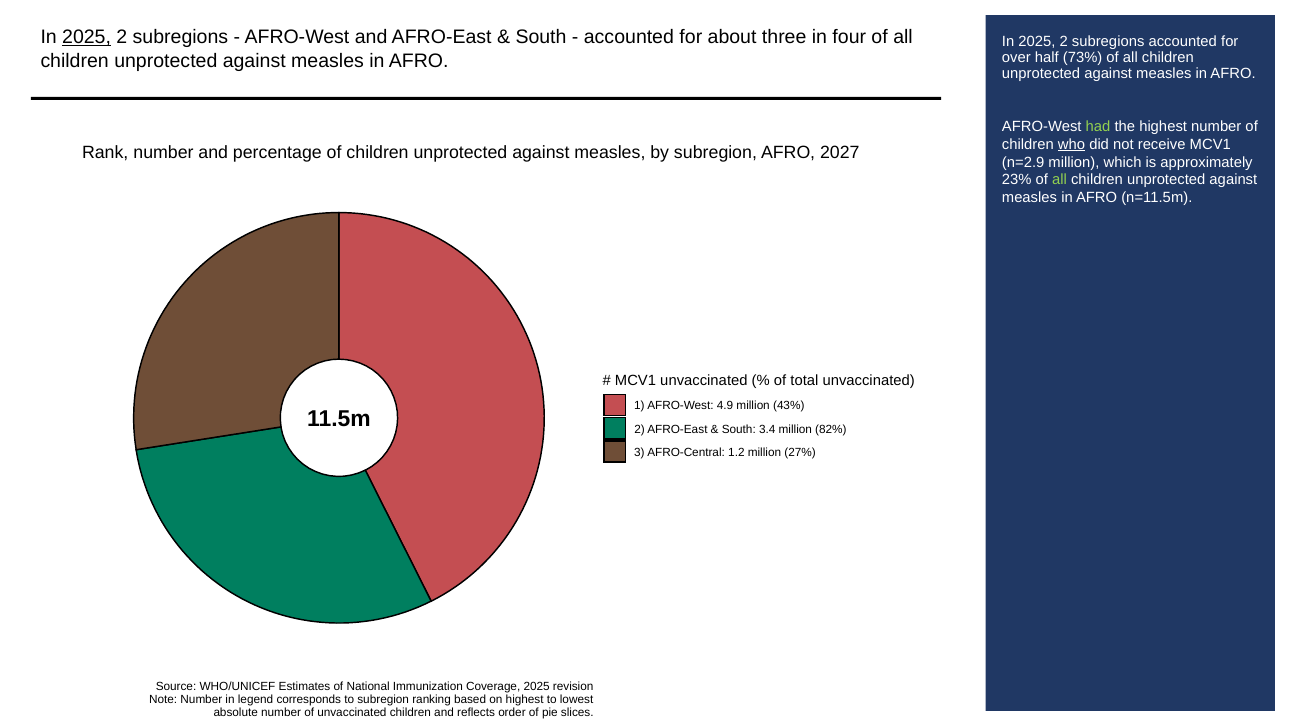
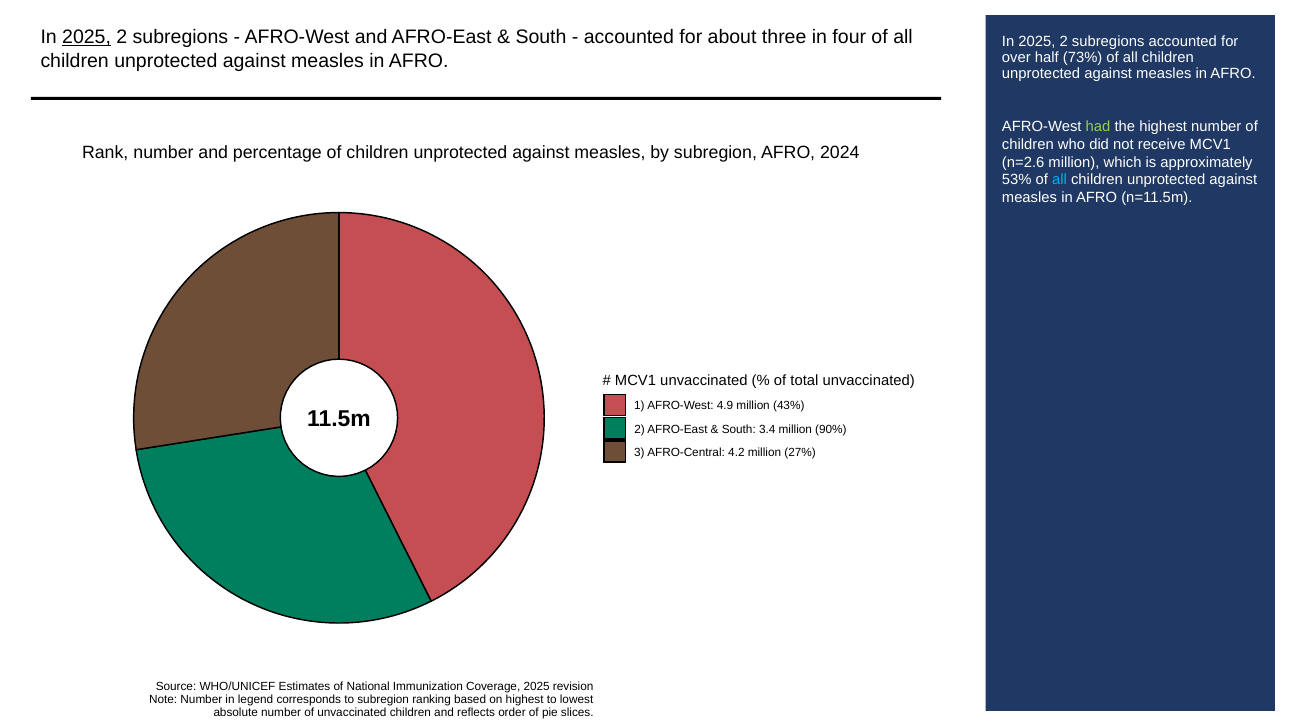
who underline: present -> none (1071, 144)
2027: 2027 -> 2024 (840, 152)
n=2.9: n=2.9 -> n=2.6 (1023, 162)
23%: 23% -> 53% (1017, 180)
all colour: light green -> light blue (1060, 180)
82%: 82% -> 90% (831, 429)
1.2: 1.2 -> 4.2 (736, 452)
